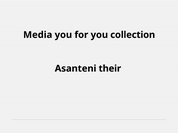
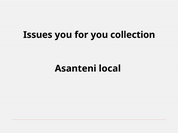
Media: Media -> Issues (38, 35)
their: their -> local (110, 69)
